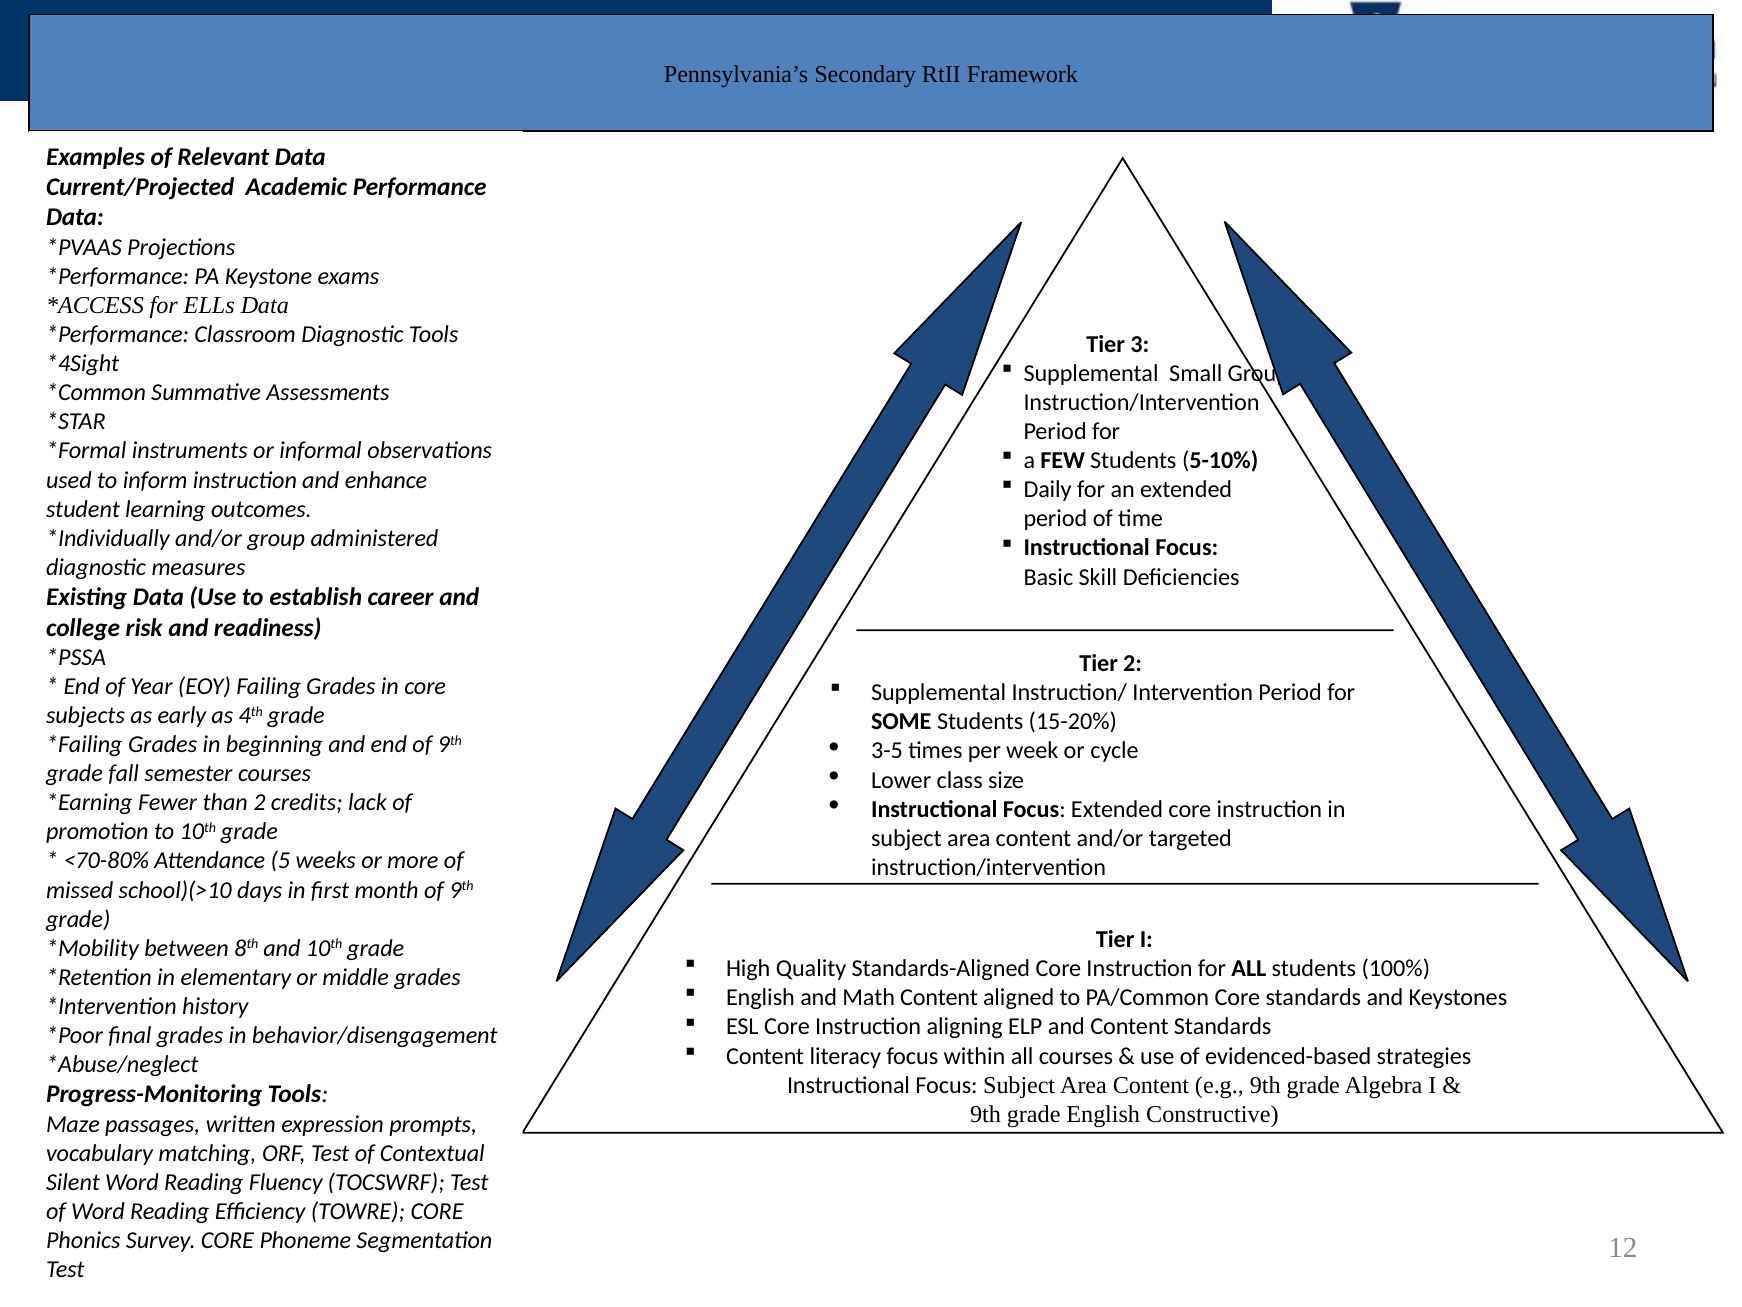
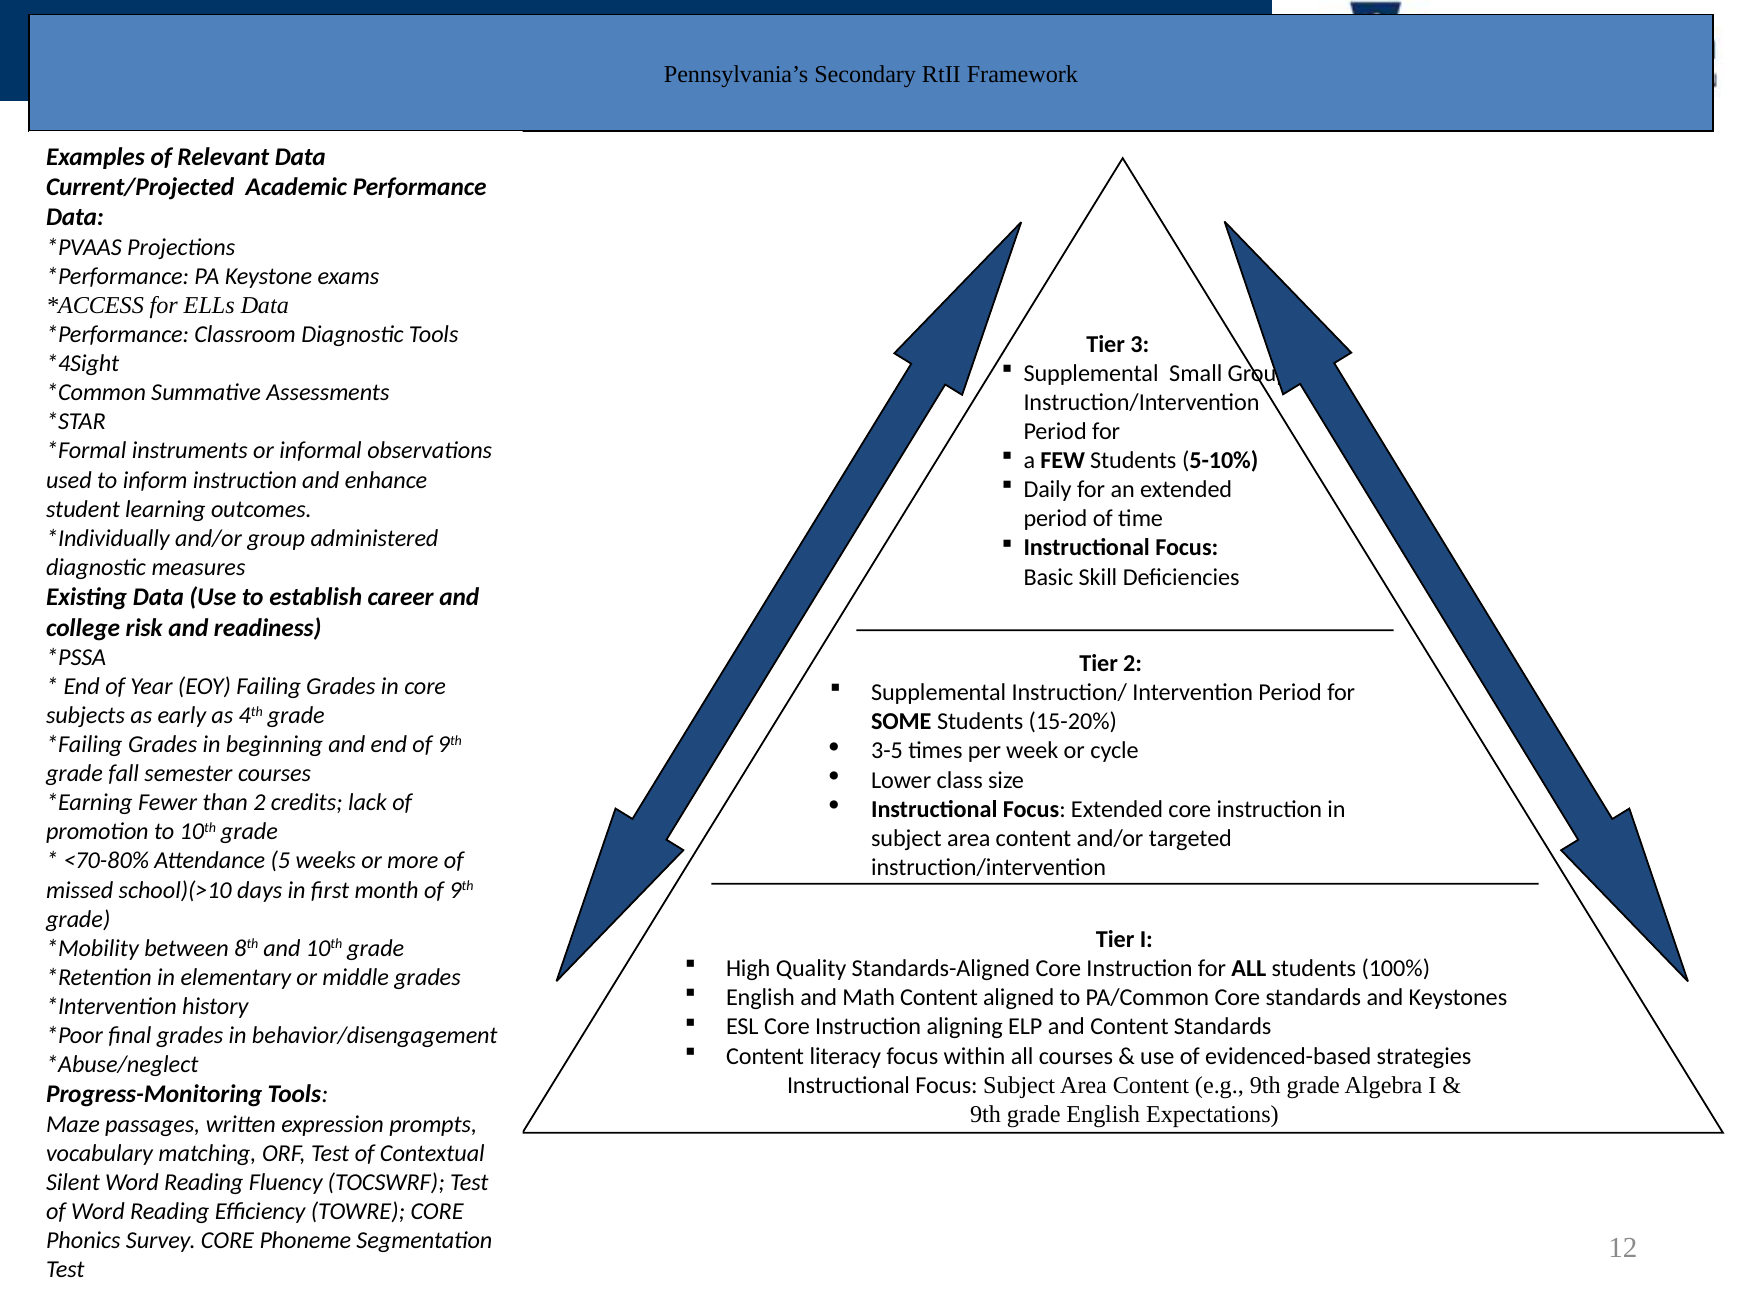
Constructive: Constructive -> Expectations (1212, 1114)
